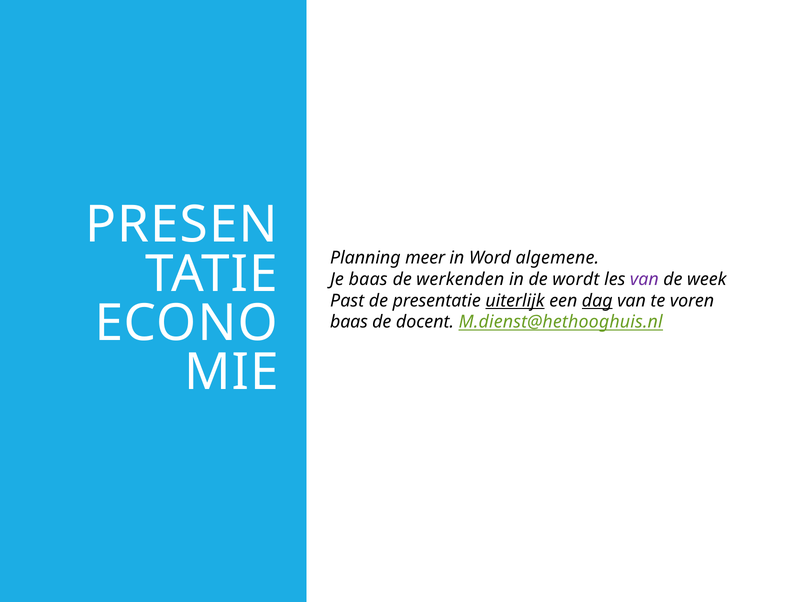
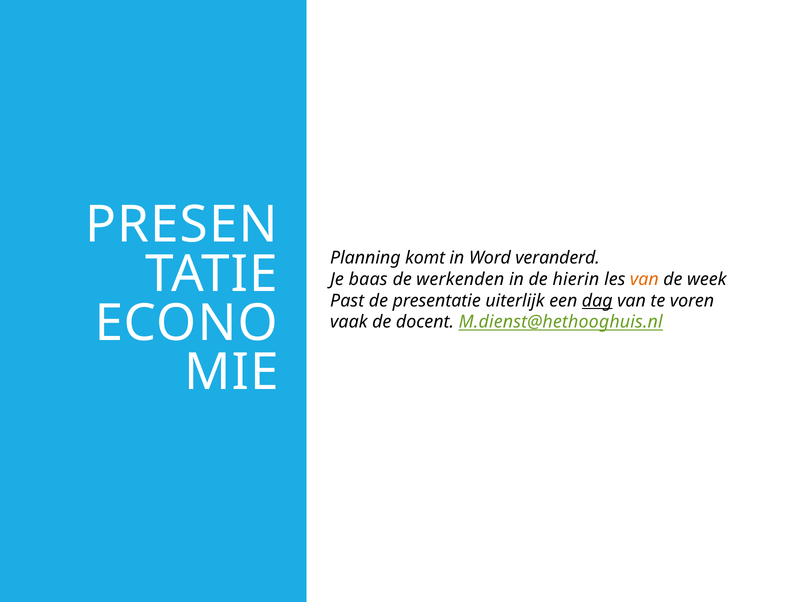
meer: meer -> komt (425, 258)
algemene: algemene -> veranderd (558, 258)
wordt: wordt -> hierin (576, 279)
van colour: purple -> orange (644, 279)
uiterlijk underline: present -> none (515, 301)
baas: baas -> vaak (349, 322)
